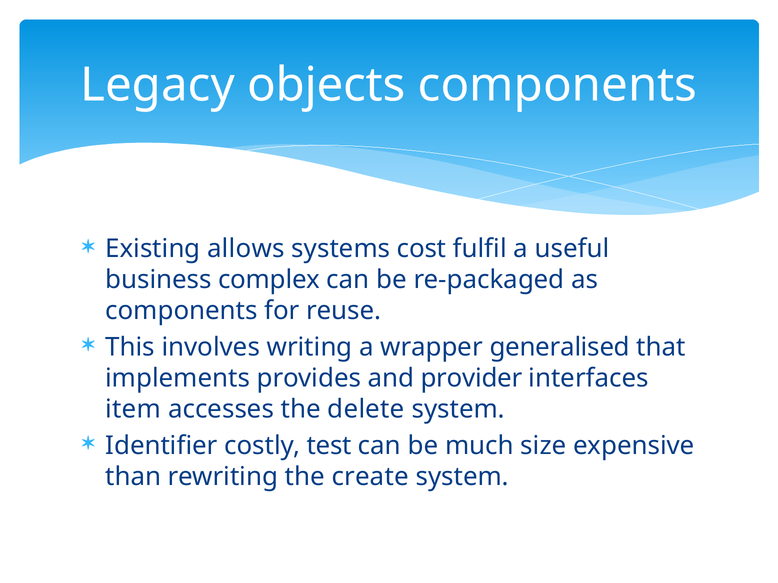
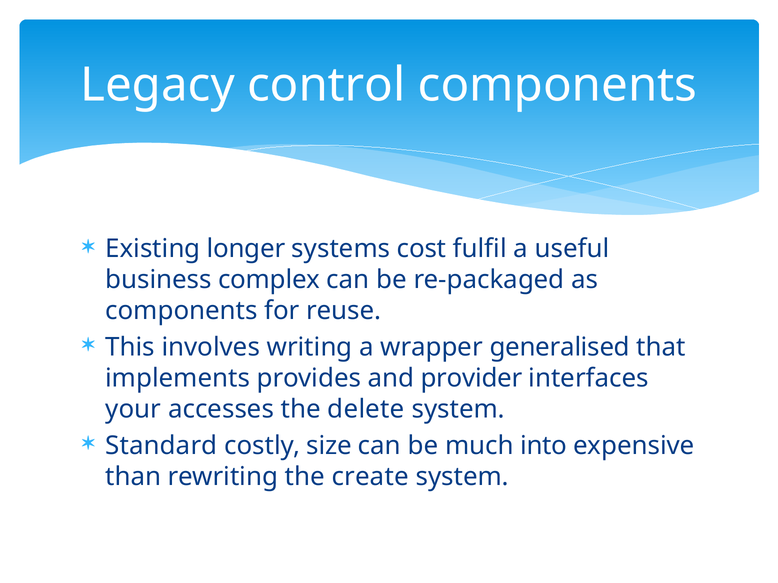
objects: objects -> control (326, 85)
allows: allows -> longer (246, 249)
item: item -> your (133, 410)
Identifier: Identifier -> Standard (161, 446)
test: test -> size (329, 446)
size: size -> into (544, 446)
